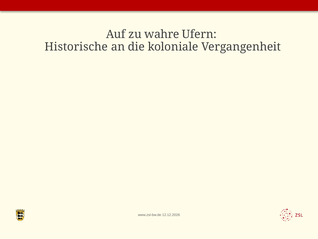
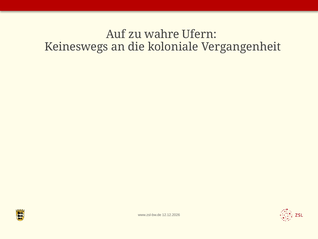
Historische: Historische -> Keineswegs (76, 47)
